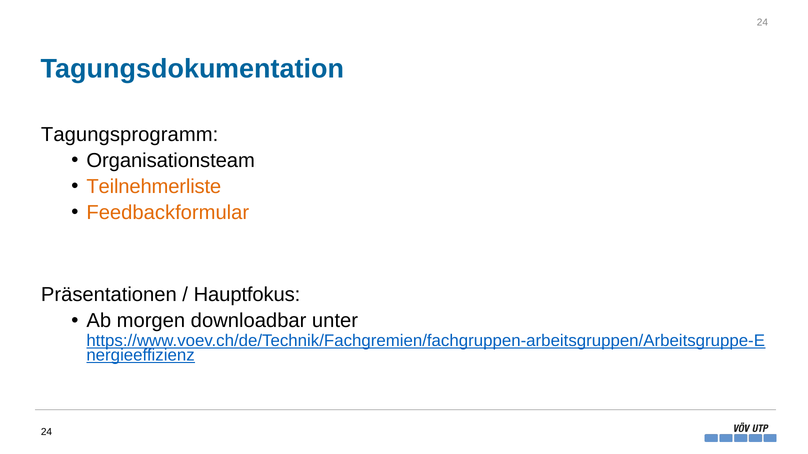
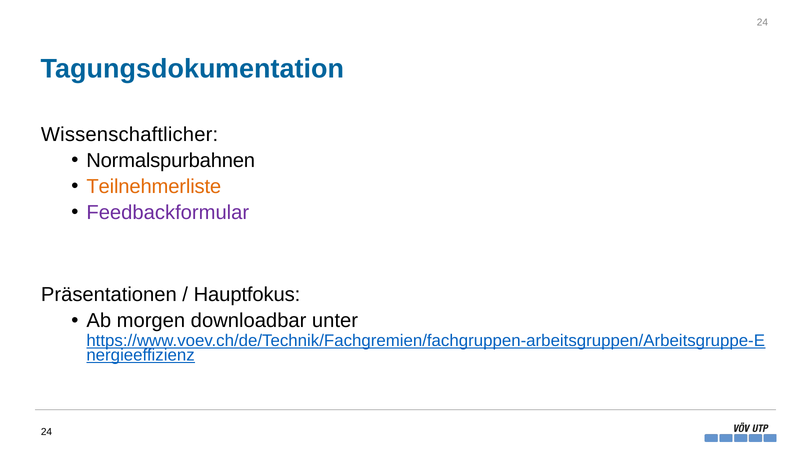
Tagungsprogramm: Tagungsprogramm -> Wissenschaftlicher (130, 135)
Organisationsteam: Organisationsteam -> Normalspurbahnen (171, 161)
Feedbackformular colour: orange -> purple (168, 213)
